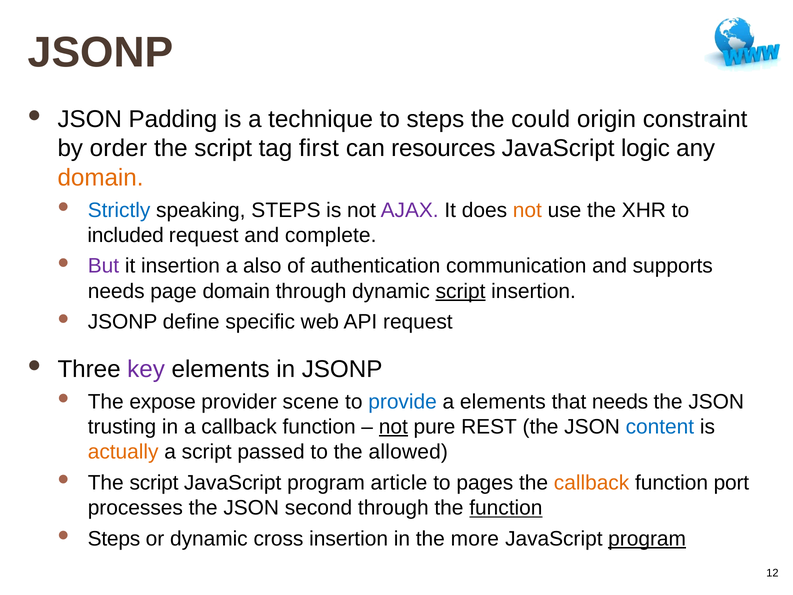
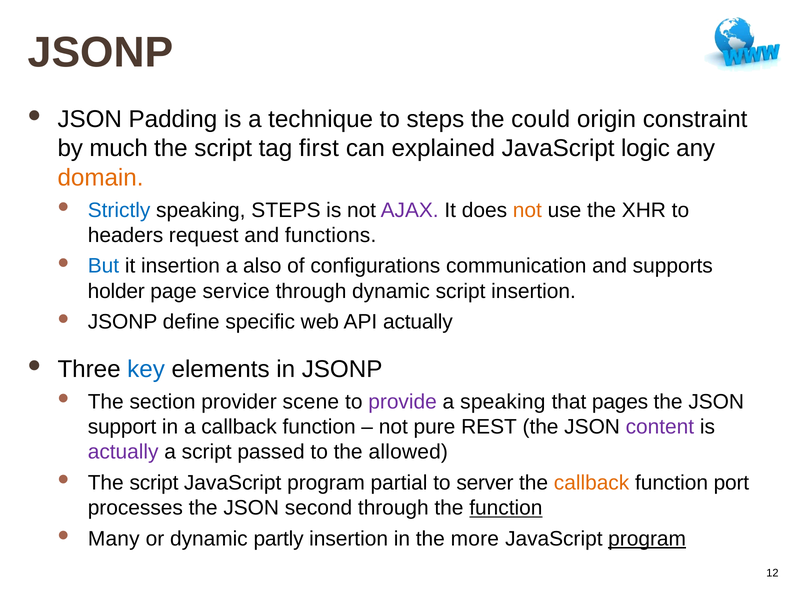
order: order -> much (119, 148)
resources: resources -> explained (443, 148)
included: included -> headers (126, 235)
complete: complete -> functions (331, 235)
But colour: purple -> blue (103, 266)
authentication: authentication -> configurations (375, 266)
needs: needs -> holder (116, 291)
page domain: domain -> service (236, 291)
script underline: present -> none (461, 291)
API request: request -> actually (418, 322)
key colour: purple -> blue (146, 369)
expose: expose -> section (163, 402)
provide colour: blue -> purple (403, 402)
a elements: elements -> speaking (503, 402)
that needs: needs -> pages (620, 402)
trusting: trusting -> support (122, 427)
not underline: present -> none (393, 427)
content colour: blue -> purple (660, 427)
actually colour: orange -> purple (123, 452)
article: article -> partial (399, 483)
pages: pages -> server (485, 483)
Steps: Steps -> Many (114, 538)
cross: cross -> partly (279, 538)
